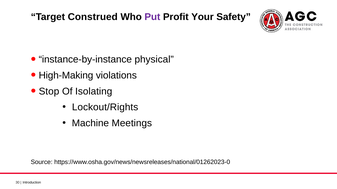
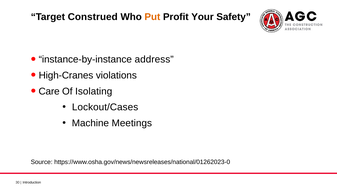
Put colour: purple -> orange (152, 17)
physical: physical -> address (154, 60)
High-Making: High-Making -> High-Cranes (66, 76)
Stop: Stop -> Care (49, 92)
Lockout/Rights: Lockout/Rights -> Lockout/Cases (105, 108)
